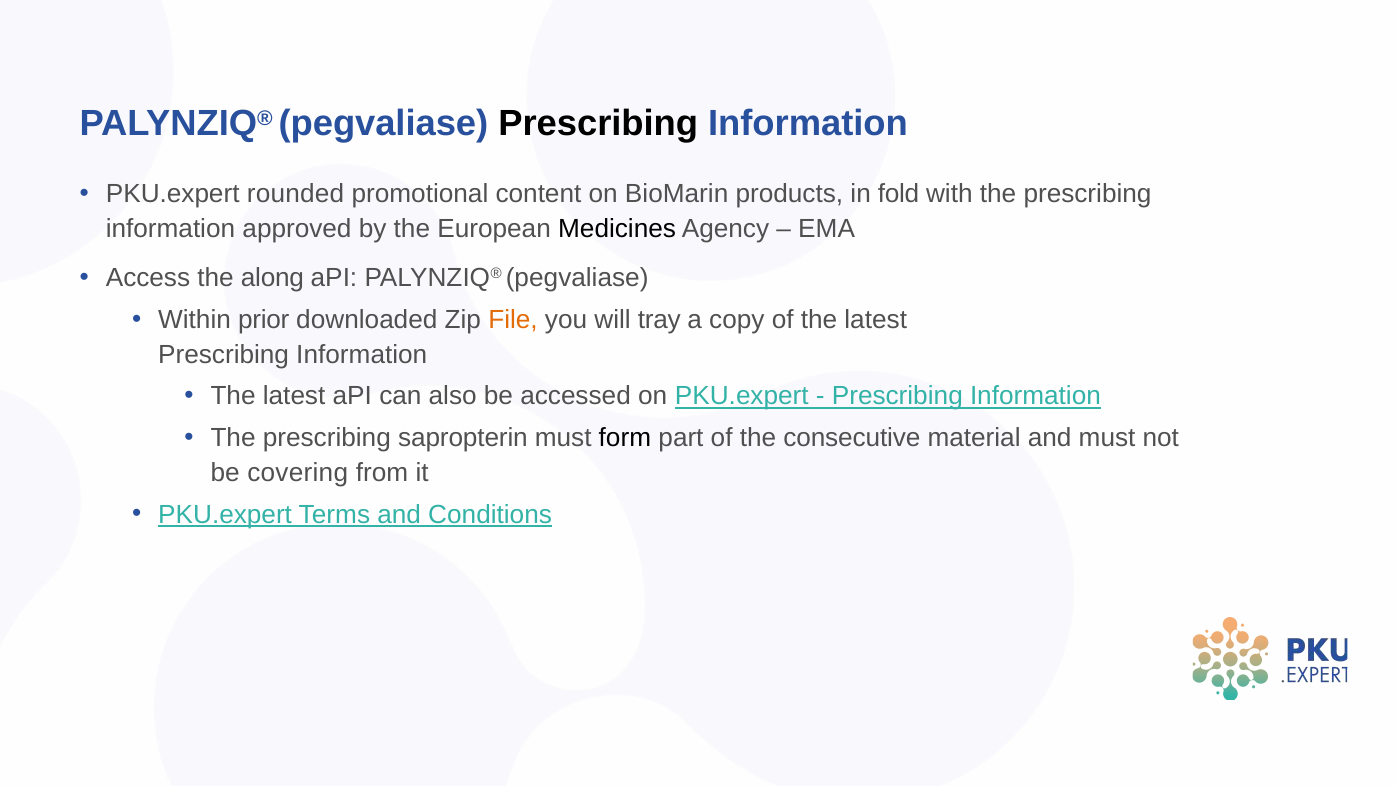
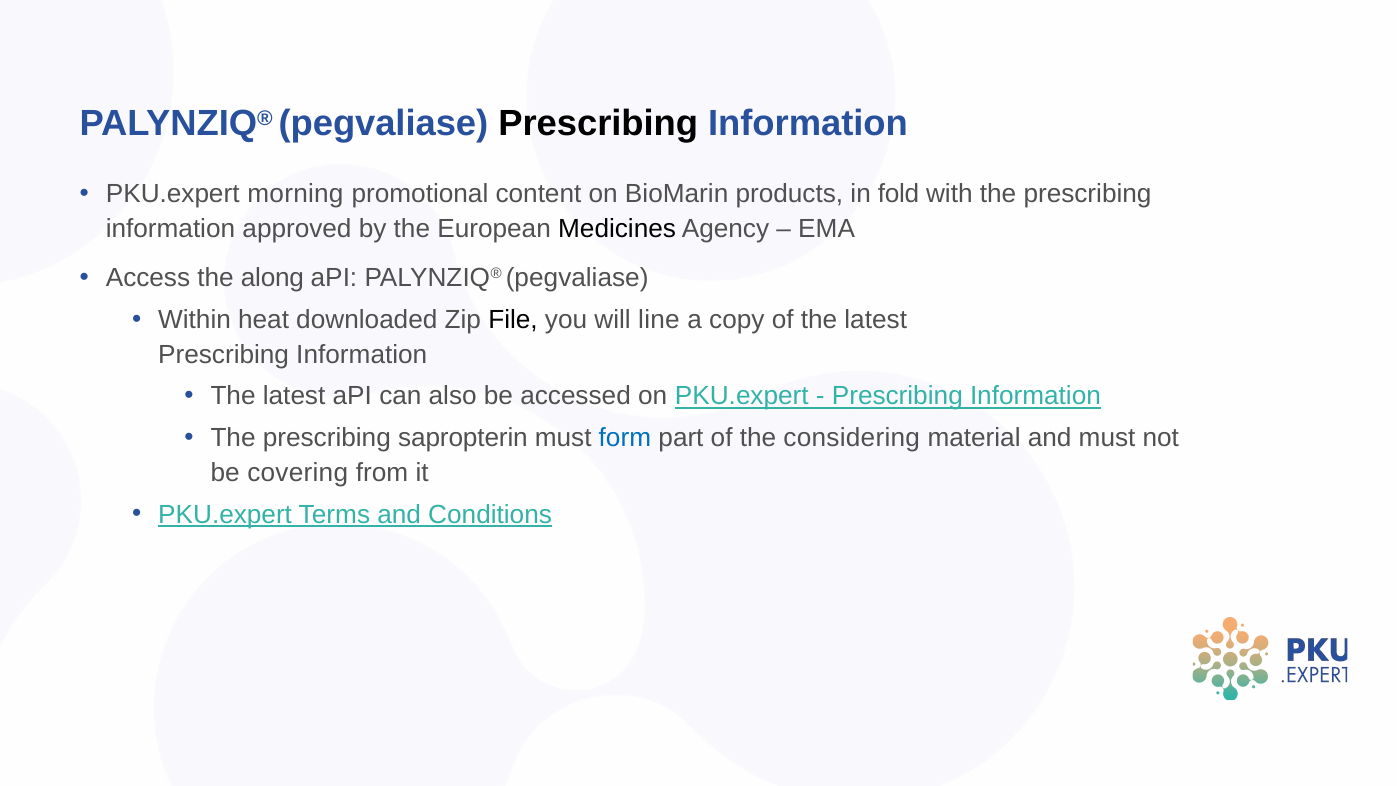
rounded: rounded -> morning (295, 194)
prior: prior -> heat (264, 320)
File colour: orange -> black (513, 320)
tray: tray -> line (659, 320)
form colour: black -> blue (625, 438)
consecutive: consecutive -> considering (852, 438)
